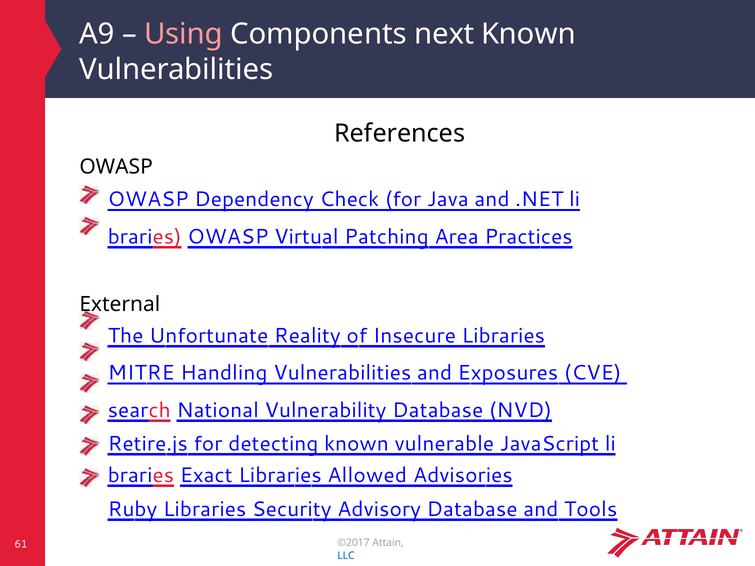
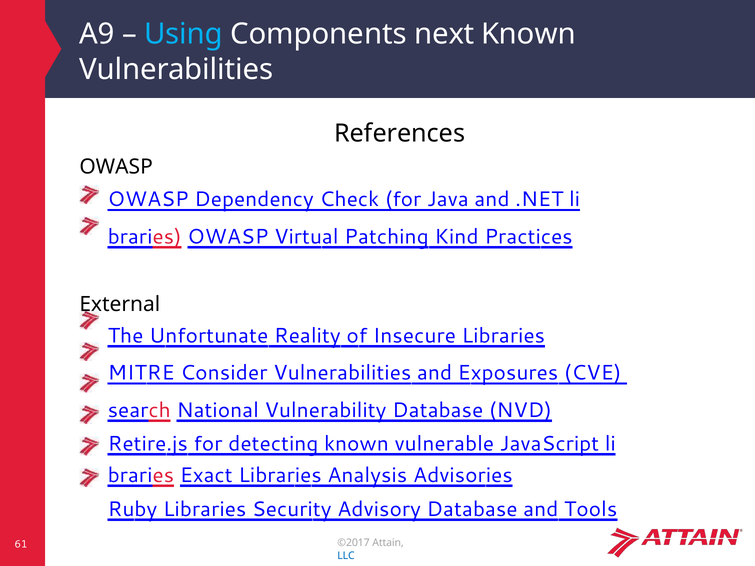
Using colour: pink -> light blue (183, 34)
Area: Area -> Kind (457, 237)
Handling: Handling -> Consider (224, 373)
Allowed: Allowed -> Analysis (367, 475)
